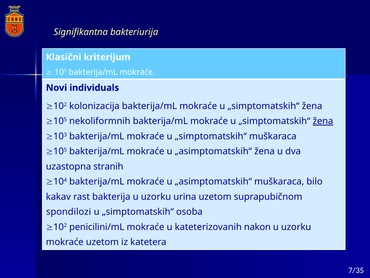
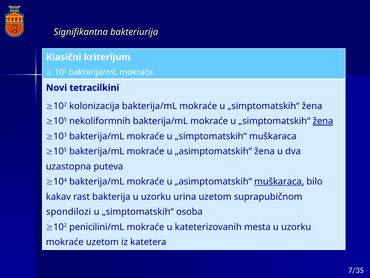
individuals: individuals -> tetracilkini (94, 88)
stranih: stranih -> puteva (108, 166)
muškaraca underline: none -> present (279, 181)
nakon: nakon -> mesta (257, 227)
